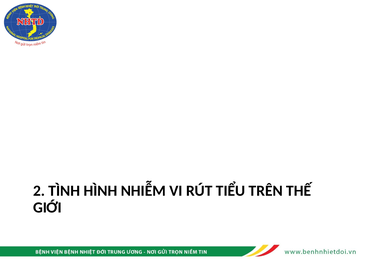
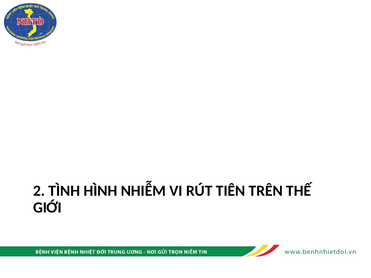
TIỂU: TIỂU -> TIÊN (231, 191)
